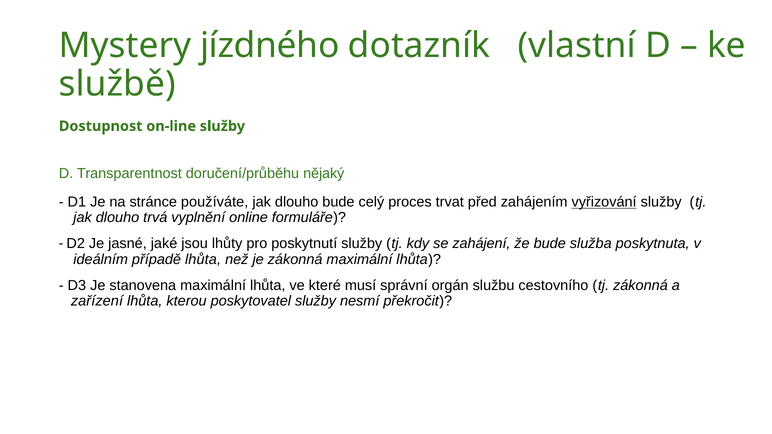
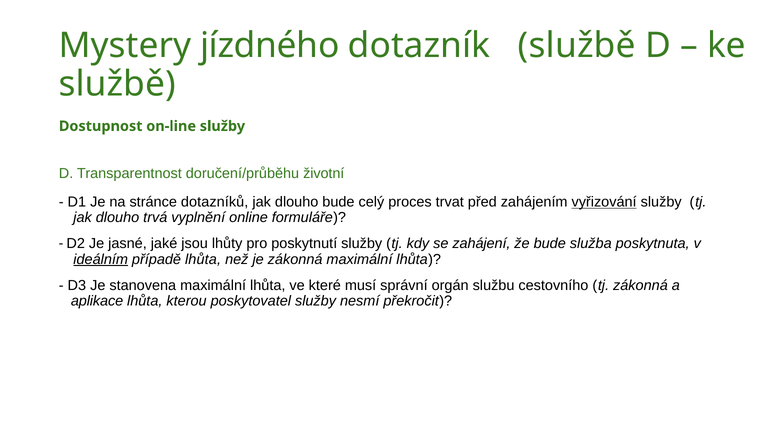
dotazník vlastní: vlastní -> službě (577, 46)
nějaký: nějaký -> životní (324, 174)
používáte: používáte -> dotazníků (215, 202)
ideálním underline: none -> present (101, 259)
zařízení: zařízení -> aplikace (97, 301)
